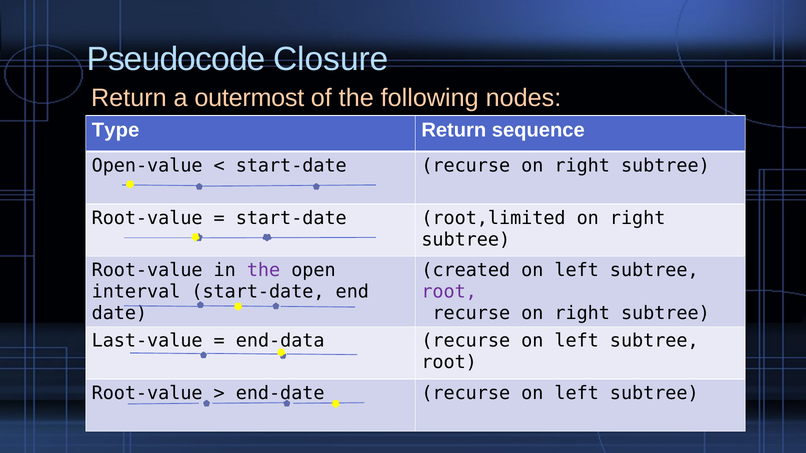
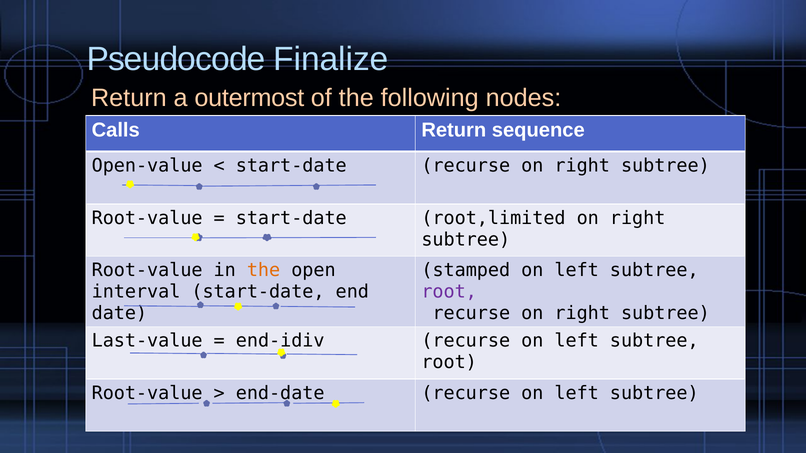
Closure: Closure -> Finalize (331, 59)
Type: Type -> Calls (116, 130)
the colour: purple -> orange (264, 271)
created: created -> stamped (466, 271)
end-data: end-data -> end-idiv (280, 341)
